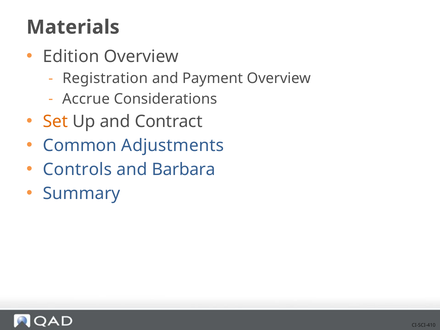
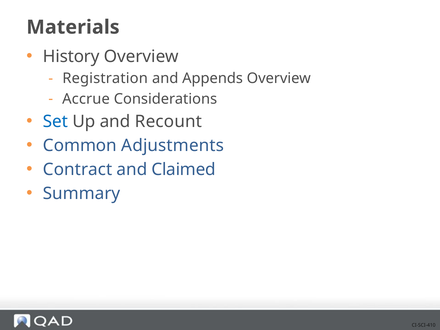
Edition: Edition -> History (71, 57)
Payment: Payment -> Appends (213, 78)
Set colour: orange -> blue (55, 122)
Contract: Contract -> Recount (168, 122)
Controls: Controls -> Contract (78, 170)
Barbara: Barbara -> Claimed (184, 170)
